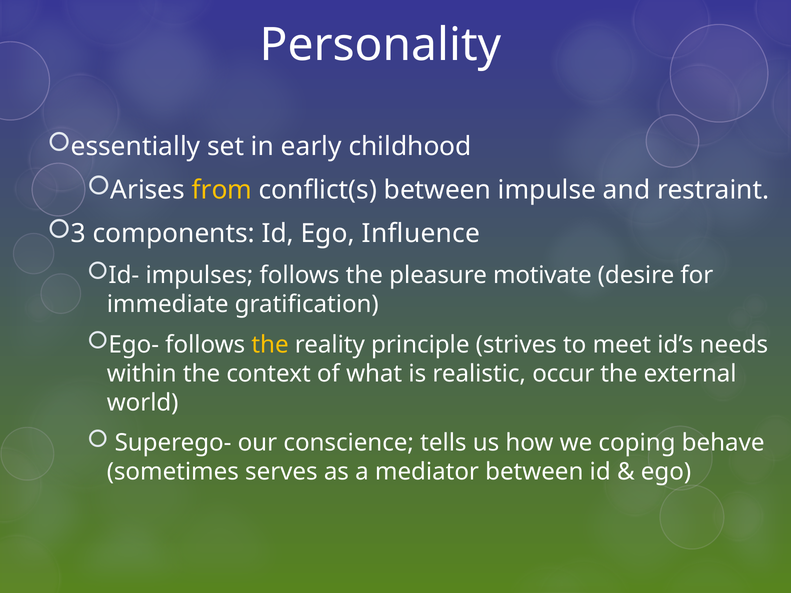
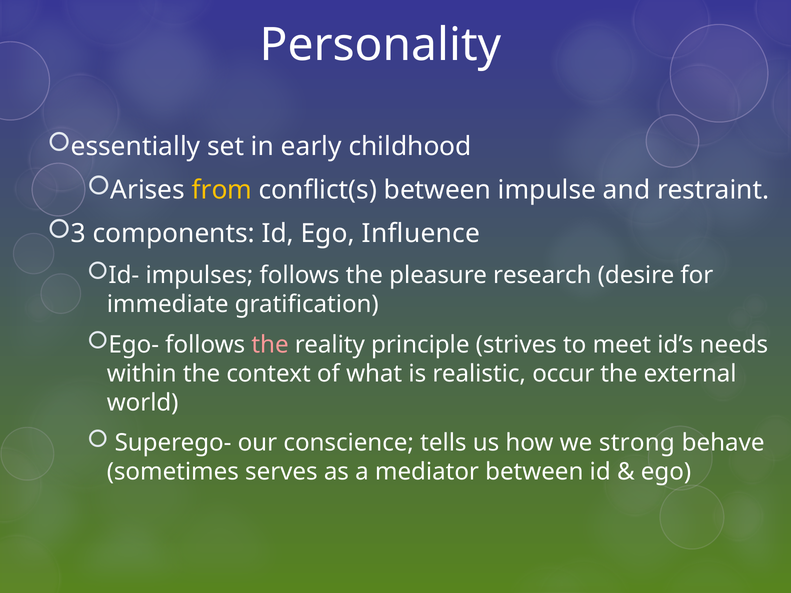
motivate: motivate -> research (542, 275)
the colour: yellow -> pink (270, 345)
coping: coping -> strong (637, 443)
